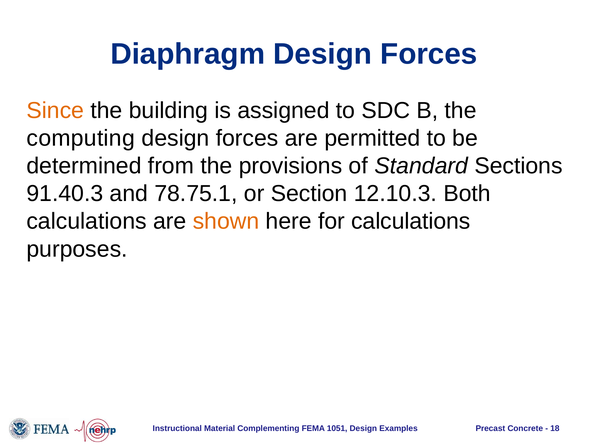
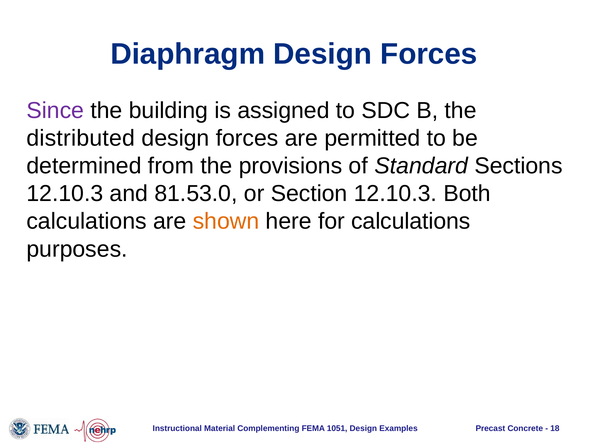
Since colour: orange -> purple (55, 110)
computing: computing -> distributed (81, 138)
91.40.3: 91.40.3 -> 12.10.3 (65, 194)
78.75.1: 78.75.1 -> 81.53.0 (196, 194)
